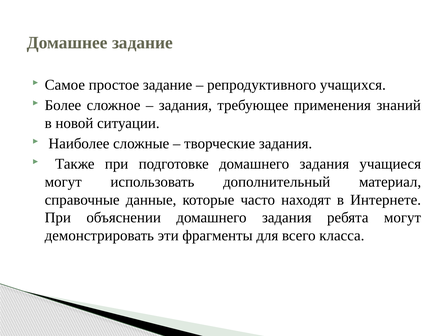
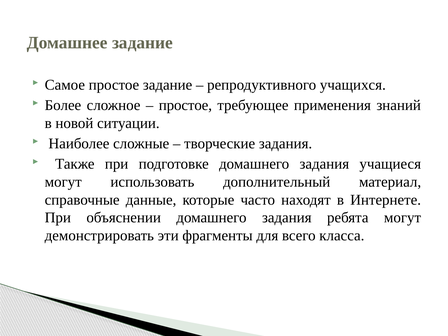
задания: задания -> простое (185, 105)
